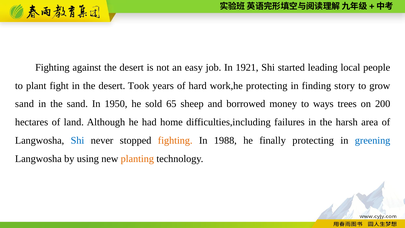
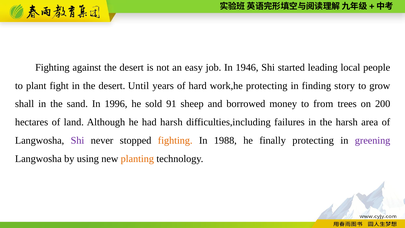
1921: 1921 -> 1946 (247, 67)
Took: Took -> Until (139, 86)
sand: sand -> shall (25, 104)
1950: 1950 -> 1996 (116, 104)
65: 65 -> 91 (171, 104)
ways: ways -> from (323, 104)
had home: home -> harsh (171, 122)
Shi colour: blue -> purple (78, 140)
greening colour: blue -> purple (373, 140)
